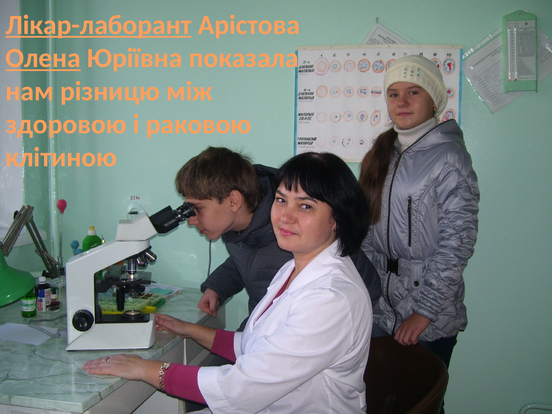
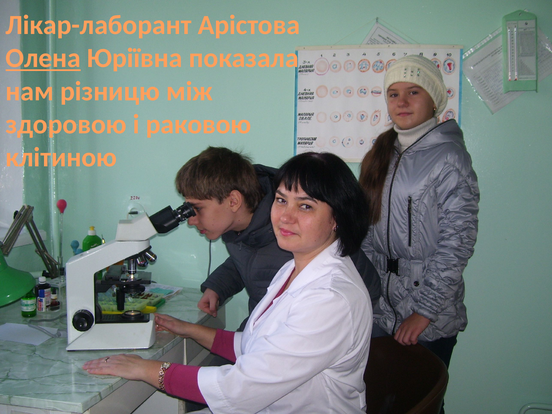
Лікар-лаборант underline: present -> none (99, 25)
